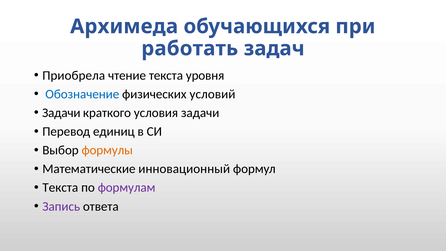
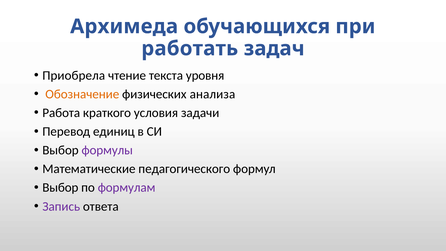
Обозначение colour: blue -> orange (82, 94)
условий: условий -> анализа (212, 94)
Задачи: Задачи -> Работа (61, 113)
формулы colour: orange -> purple (107, 150)
инновационный: инновационный -> педагогического (184, 169)
Текста: Текста -> Выбор (60, 188)
